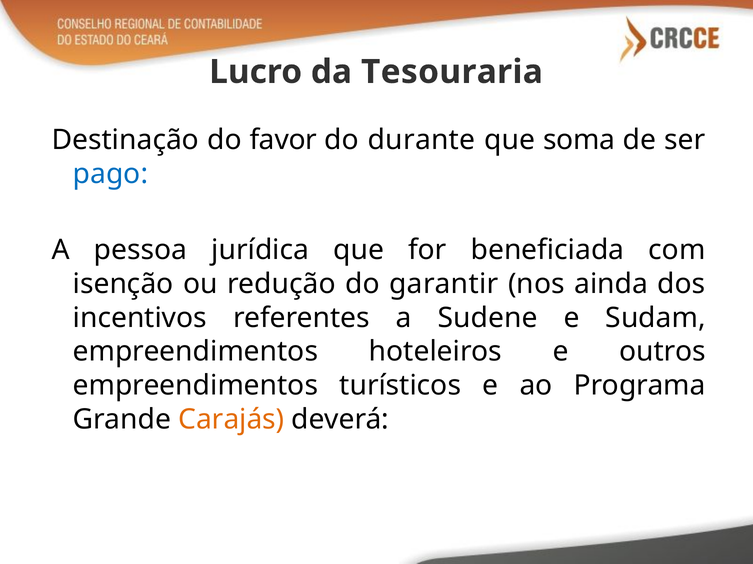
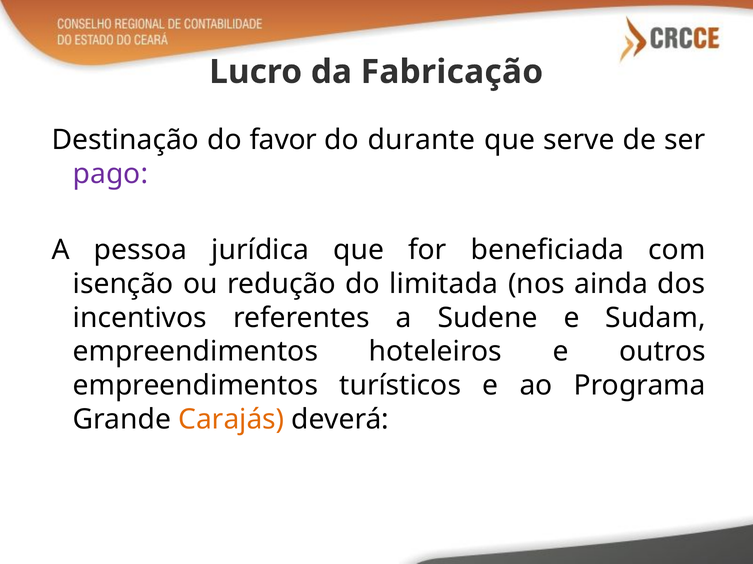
Tesouraria: Tesouraria -> Fabricação (452, 72)
soma: soma -> serve (579, 140)
pago colour: blue -> purple (110, 174)
garantir: garantir -> limitada (444, 284)
